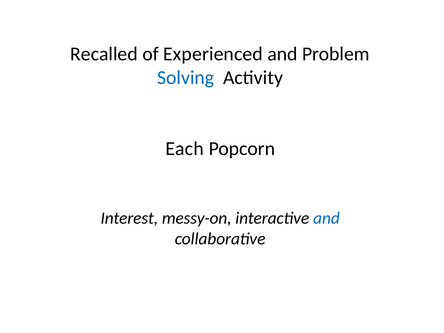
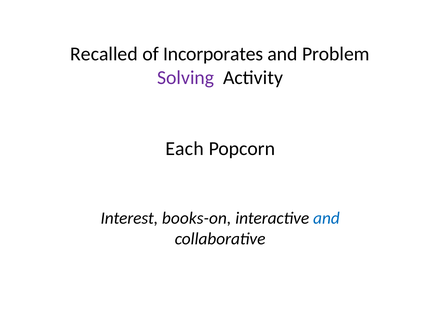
Experienced: Experienced -> Incorporates (213, 54)
Solving colour: blue -> purple (186, 78)
messy-on: messy-on -> books-on (197, 218)
